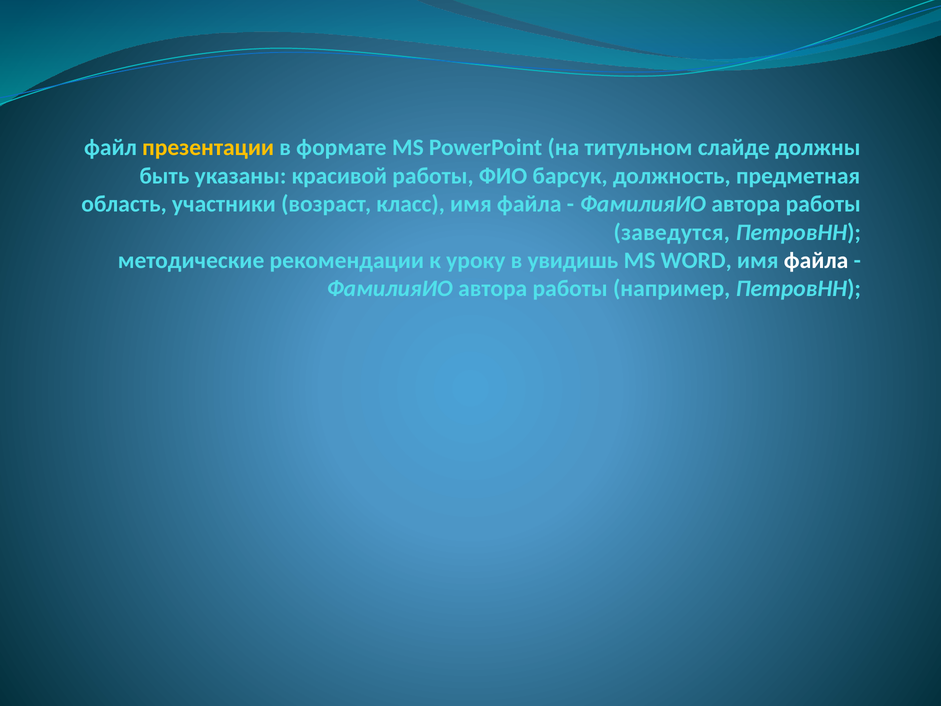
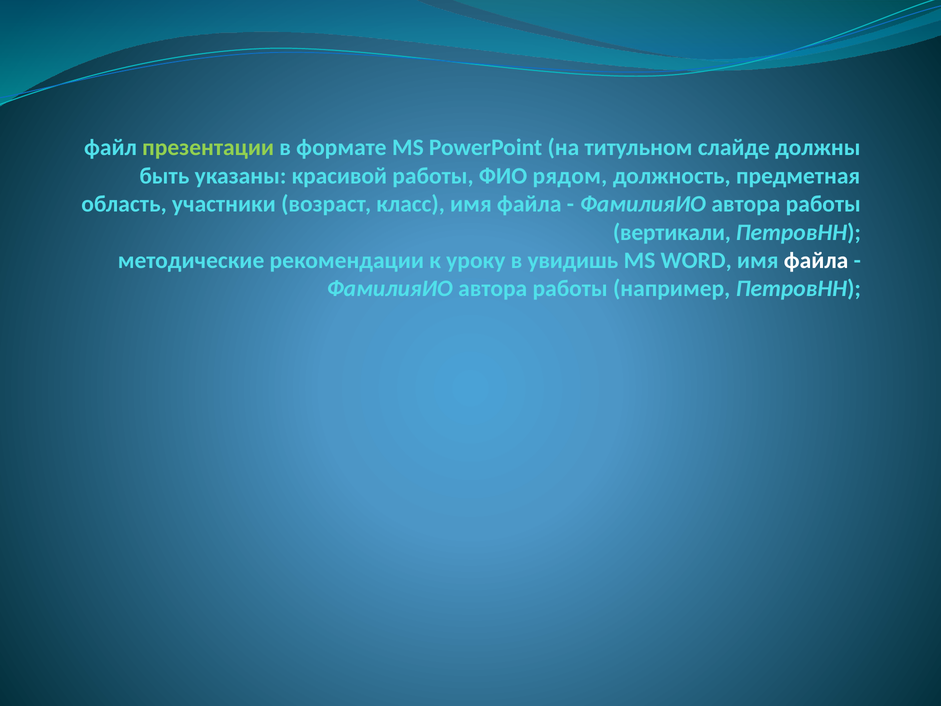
презентации colour: yellow -> light green (208, 147)
барсук: барсук -> рядом (570, 176)
заведутся: заведутся -> вертикали (672, 232)
